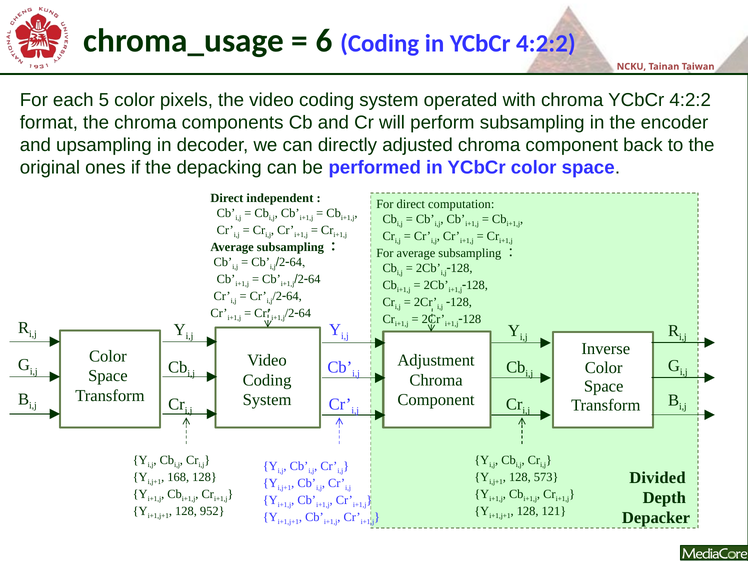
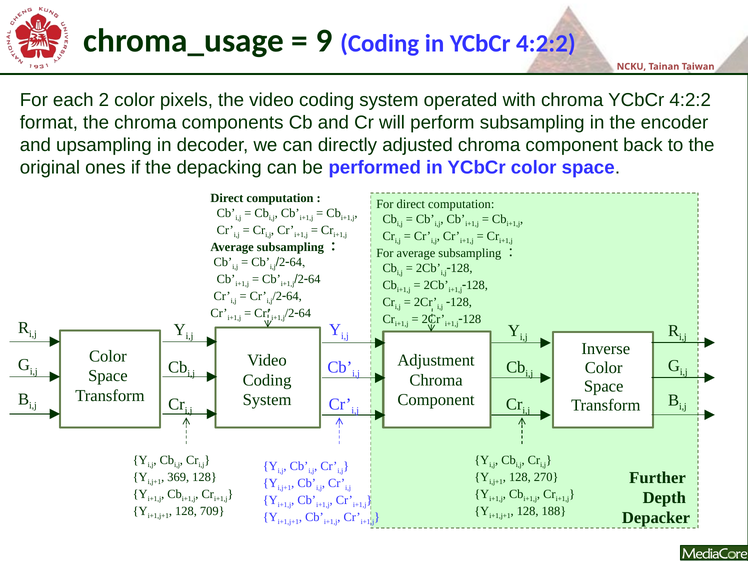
6: 6 -> 9 (324, 41)
5: 5 -> 2 (104, 100)
independent: independent -> computation (280, 198)
Divided: Divided -> Further (658, 478)
168: 168 -> 369 (178, 477)
573: 573 -> 270 (546, 477)
952: 952 -> 709 (212, 511)
121: 121 -> 188 (554, 511)
